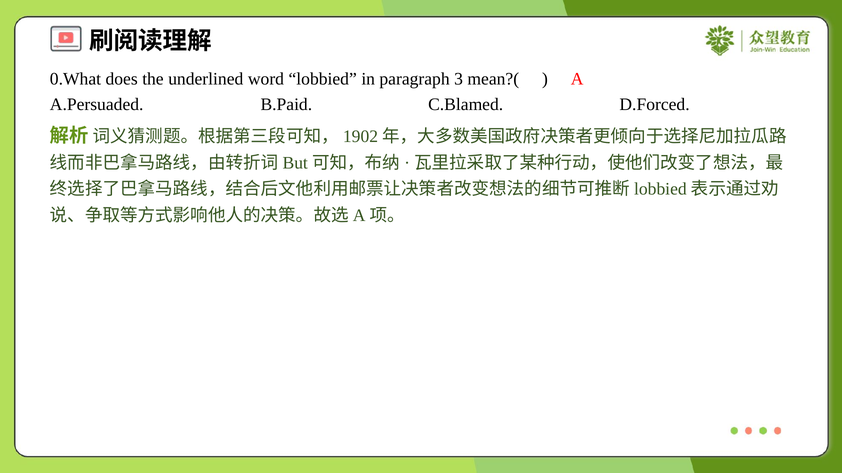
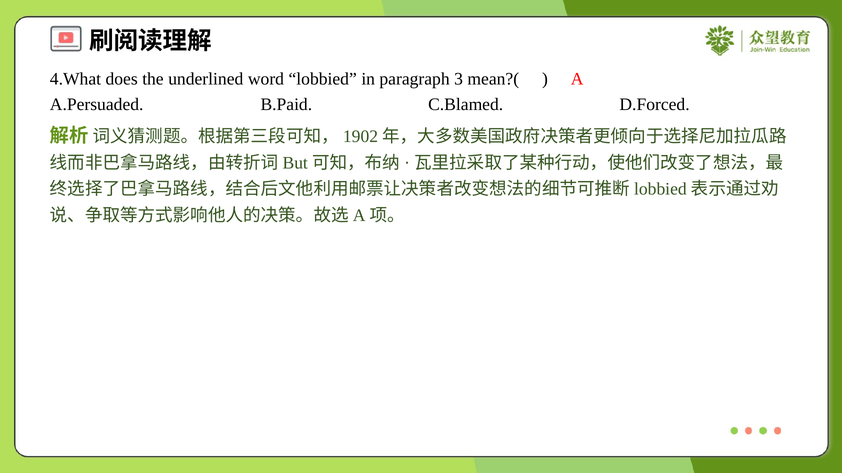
0.What: 0.What -> 4.What (75, 79)
